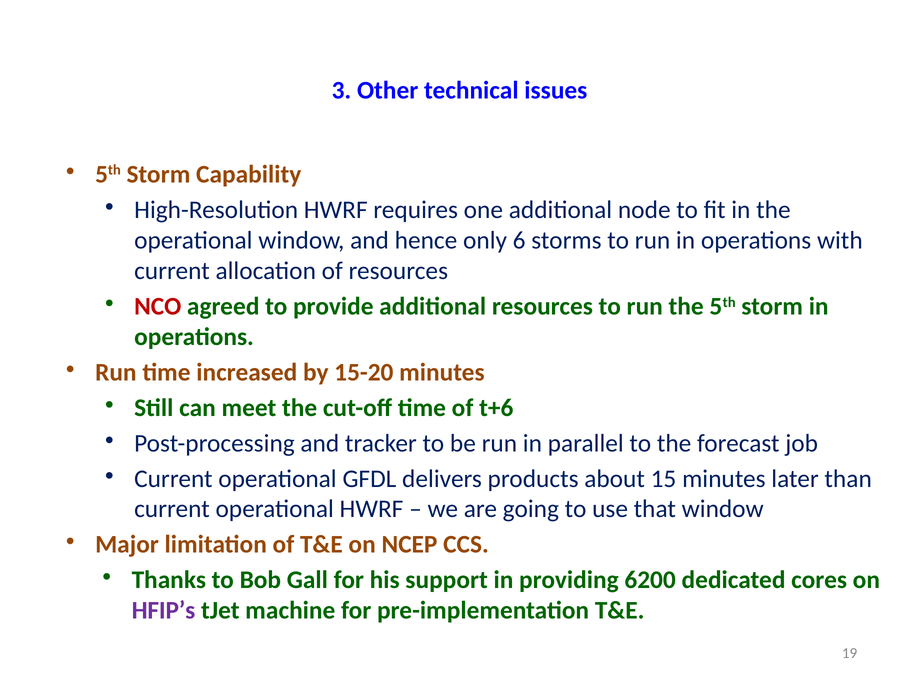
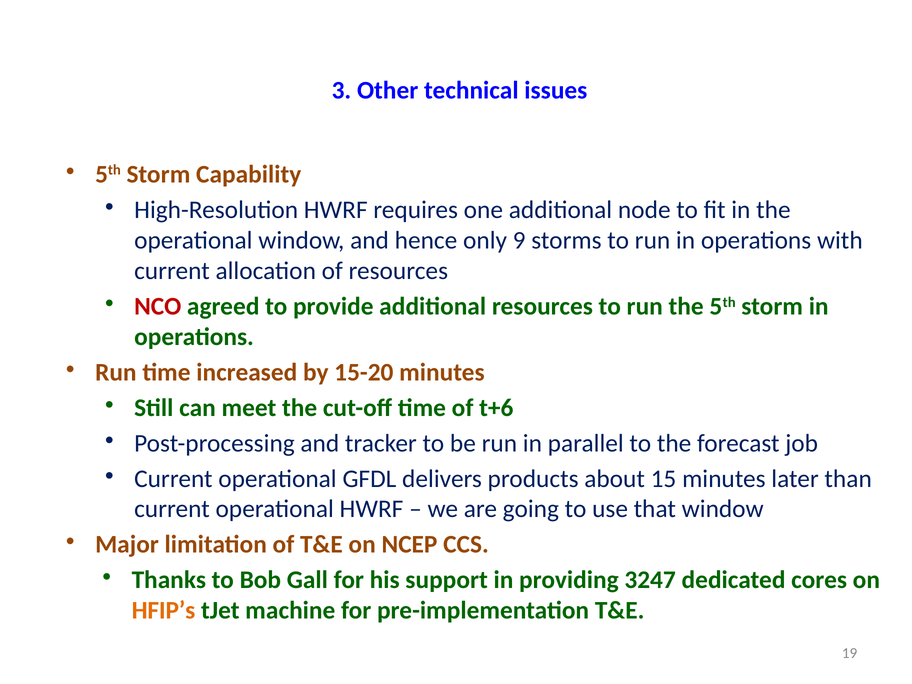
6: 6 -> 9 (519, 240)
6200: 6200 -> 3247 (650, 580)
HFIP’s colour: purple -> orange (163, 610)
